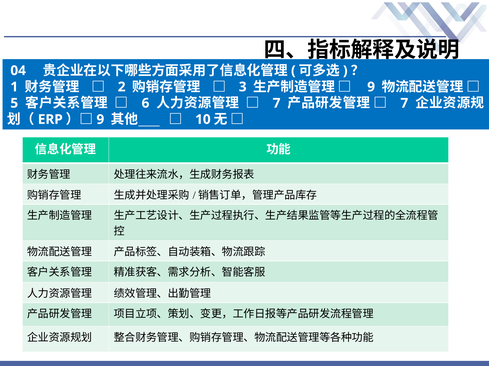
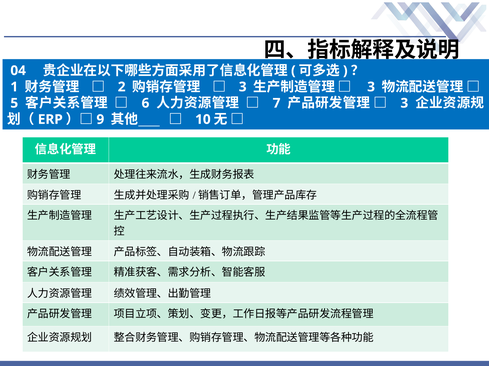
9: 9 -> 3 (371, 87)
7: 7 -> 3 (404, 103)
